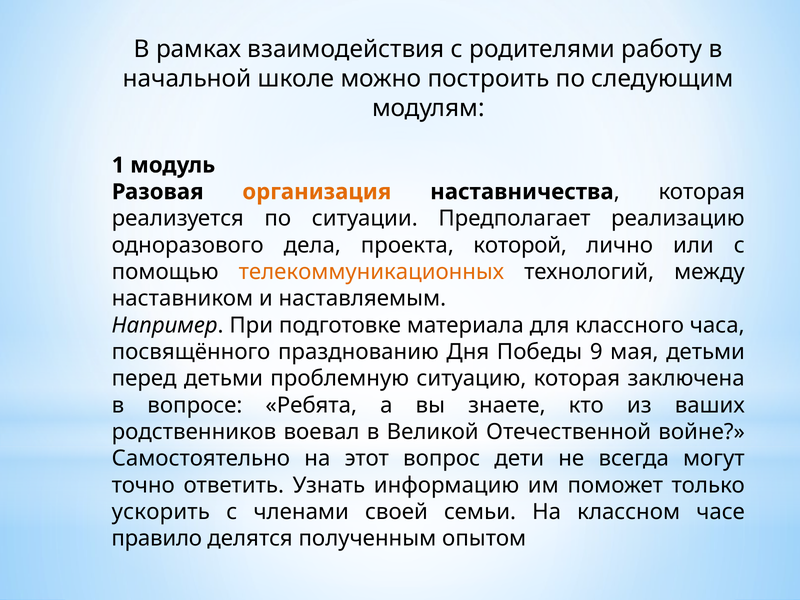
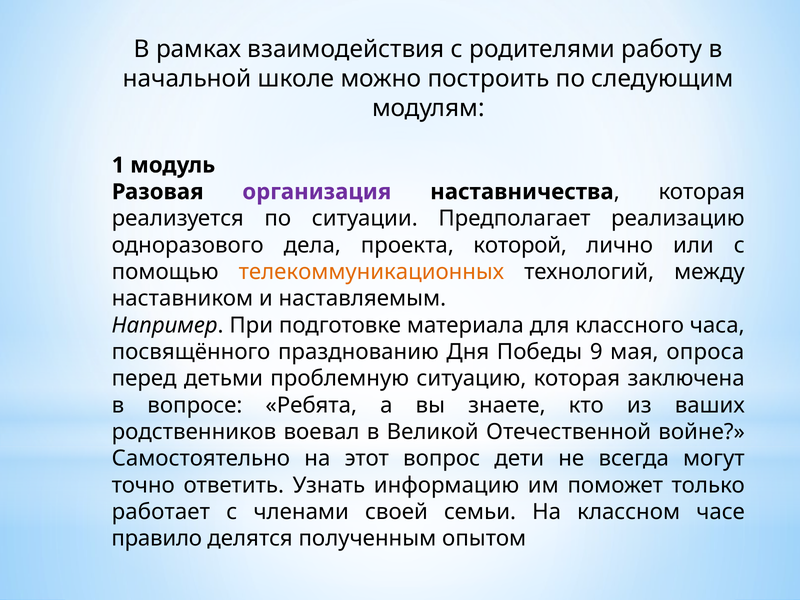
организация colour: orange -> purple (317, 192)
мая детьми: детьми -> опроса (705, 352)
ускорить: ускорить -> работает (161, 512)
